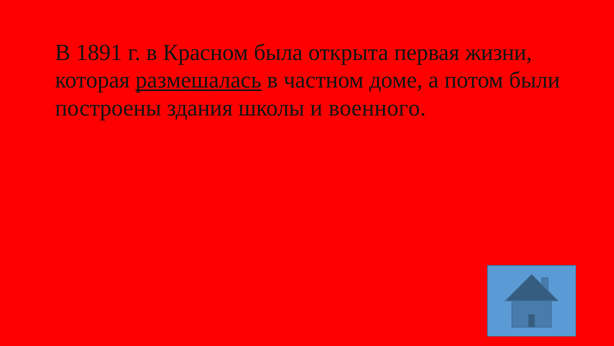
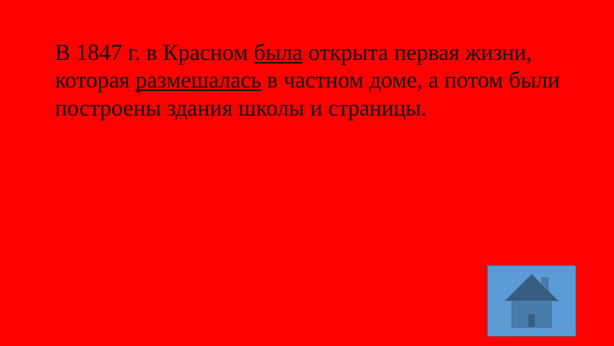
1891: 1891 -> 1847 (99, 53)
была underline: none -> present (278, 53)
военного: военного -> страницы (377, 108)
